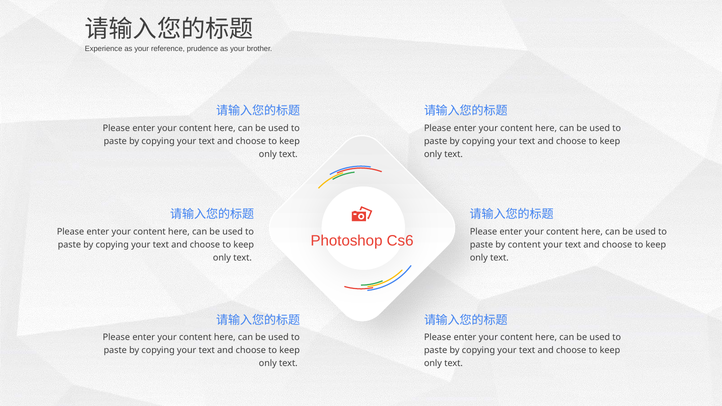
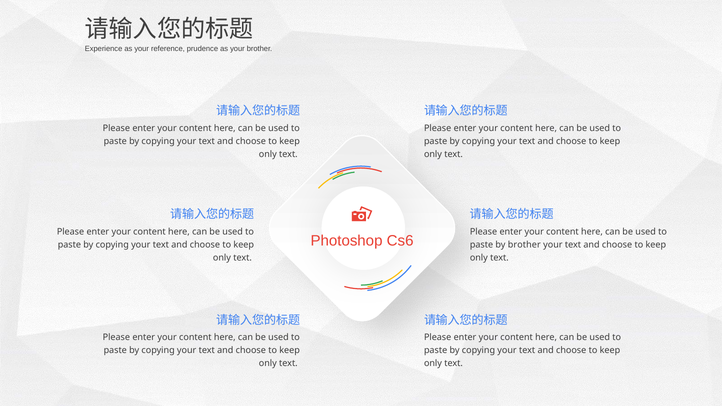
by content: content -> brother (524, 245)
